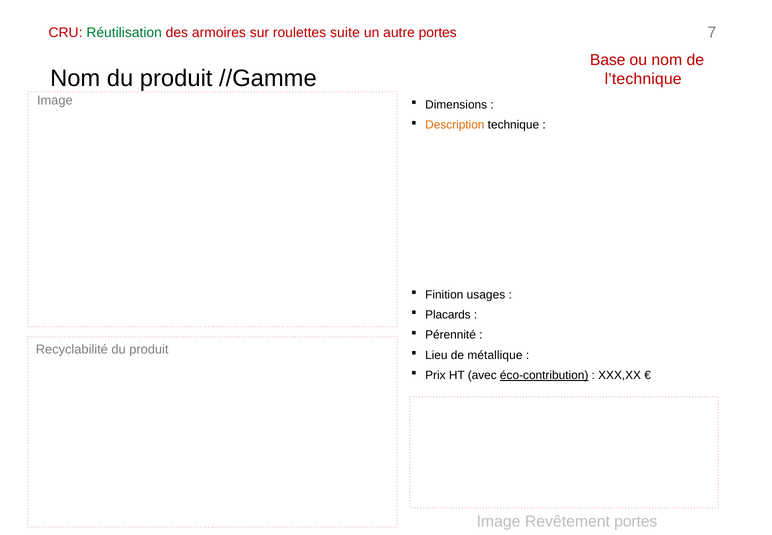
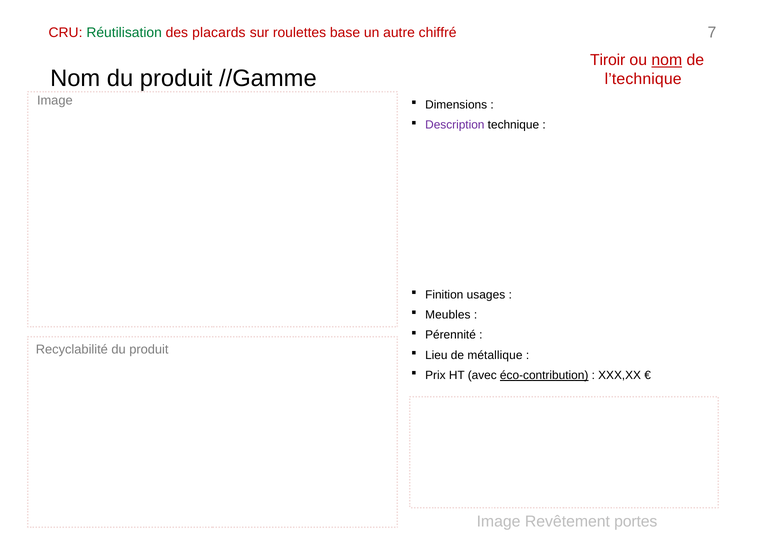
armoires: armoires -> placards (219, 32)
suite: suite -> base (345, 32)
autre portes: portes -> chiffré (438, 32)
Base: Base -> Tiroir (608, 60)
nom underline: none -> present (667, 60)
Description colour: orange -> purple (455, 125)
Placards: Placards -> Meubles (448, 315)
